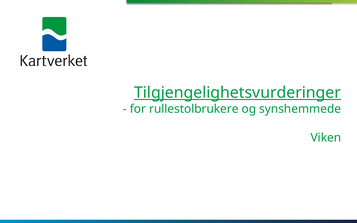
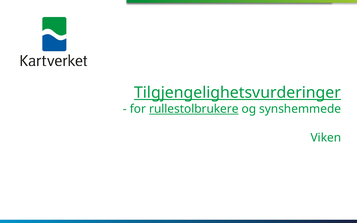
rullestolbrukere underline: none -> present (194, 109)
